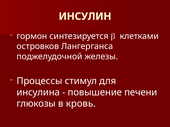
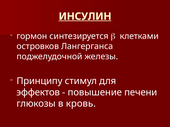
ИНСУЛИН underline: none -> present (85, 16)
Процессы: Процессы -> Принципу (40, 81)
инсулина: инсулина -> эффектов (38, 93)
